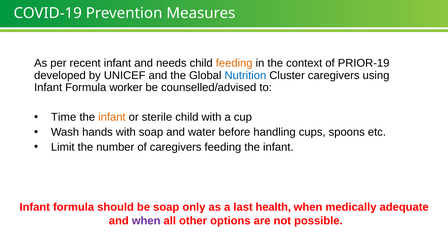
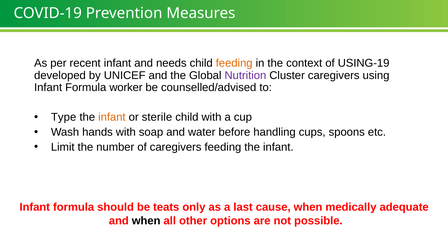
PRIOR-19: PRIOR-19 -> USING-19 (364, 63)
Nutrition colour: blue -> purple (245, 75)
Time: Time -> Type (64, 117)
be soap: soap -> teats (166, 207)
health: health -> cause (273, 207)
when colour: purple -> black (146, 221)
